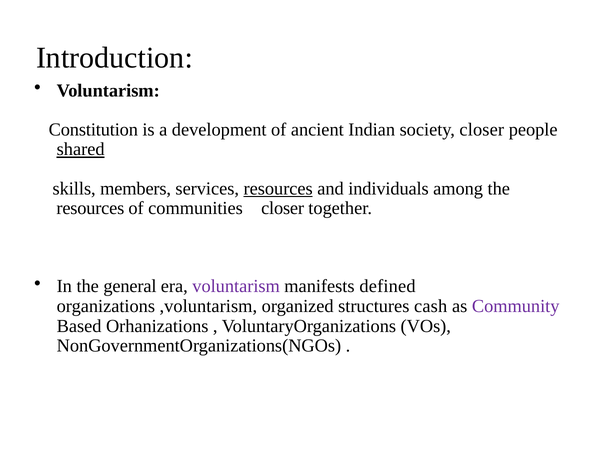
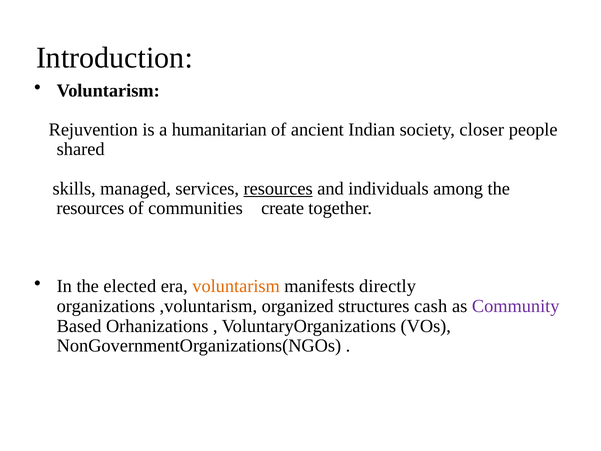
Constitution: Constitution -> Rejuvention (93, 129)
development: development -> humanitarian (219, 129)
shared underline: present -> none (81, 149)
members: members -> managed (136, 188)
communities closer: closer -> create (283, 208)
general: general -> elected (130, 286)
voluntarism colour: purple -> orange (236, 286)
defined: defined -> directly (388, 286)
